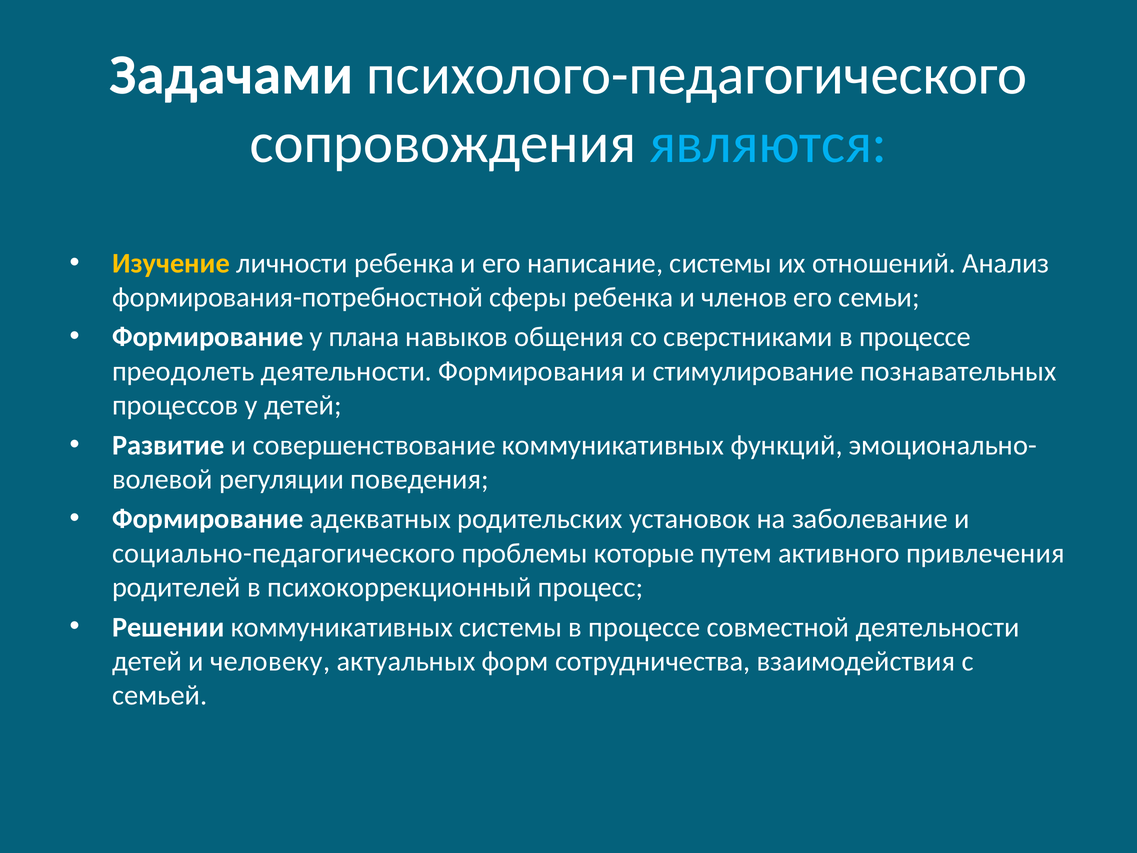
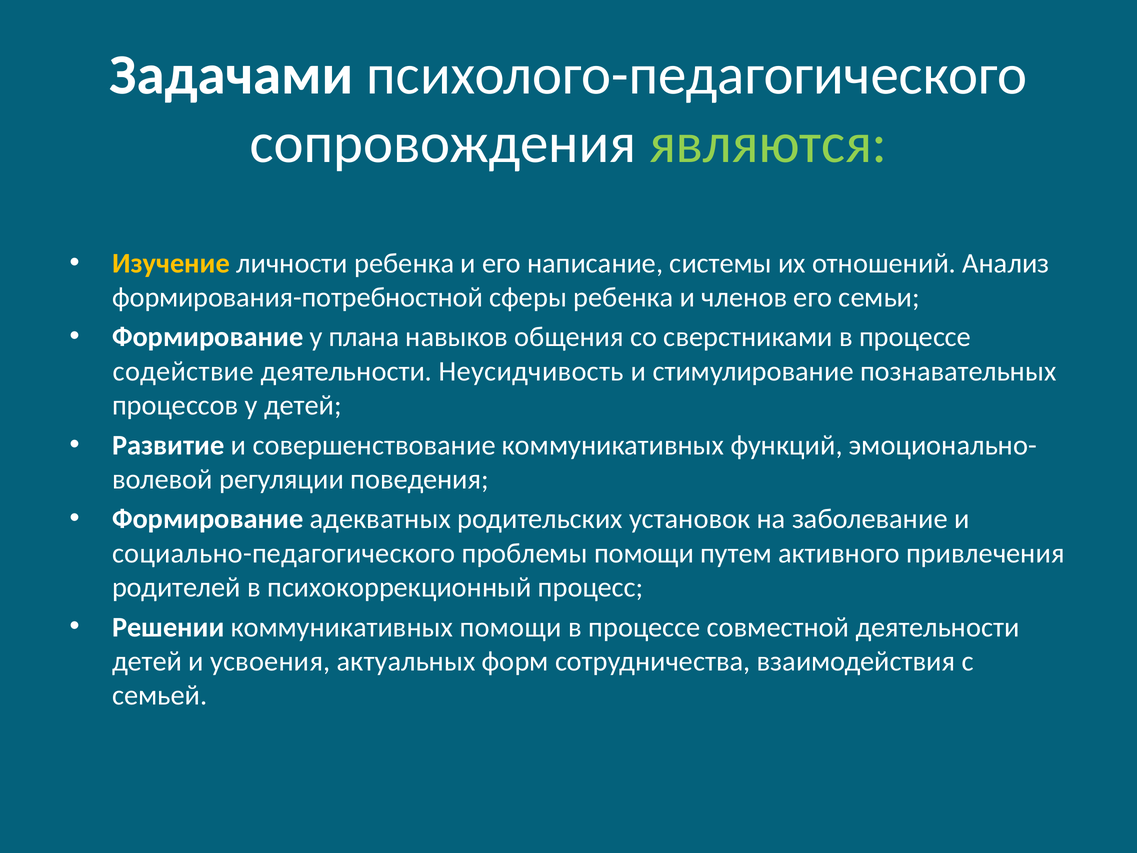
являются colour: light blue -> light green (768, 143)
преодолеть: преодолеть -> содействие (183, 371)
Формирования: Формирования -> Неусидчивость (531, 371)
проблемы которые: которые -> помощи (644, 553)
коммуникативных системы: системы -> помощи (511, 627)
человеку: человеку -> усвоения (270, 661)
